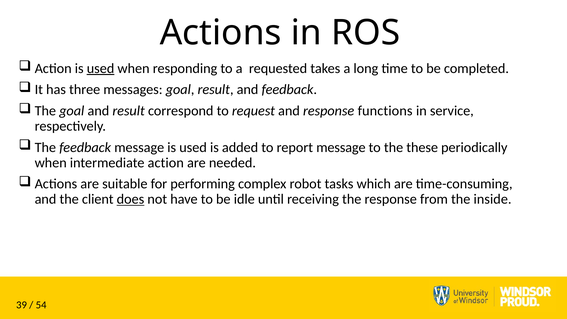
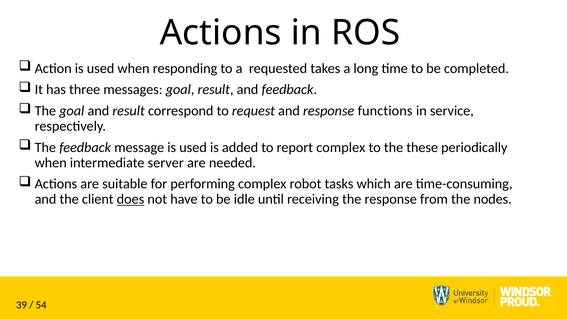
used underline: present -> none (101, 68)
report message: message -> complex (341, 147)
intermediate action: action -> server (166, 163)
inside: inside -> nodes (493, 199)
